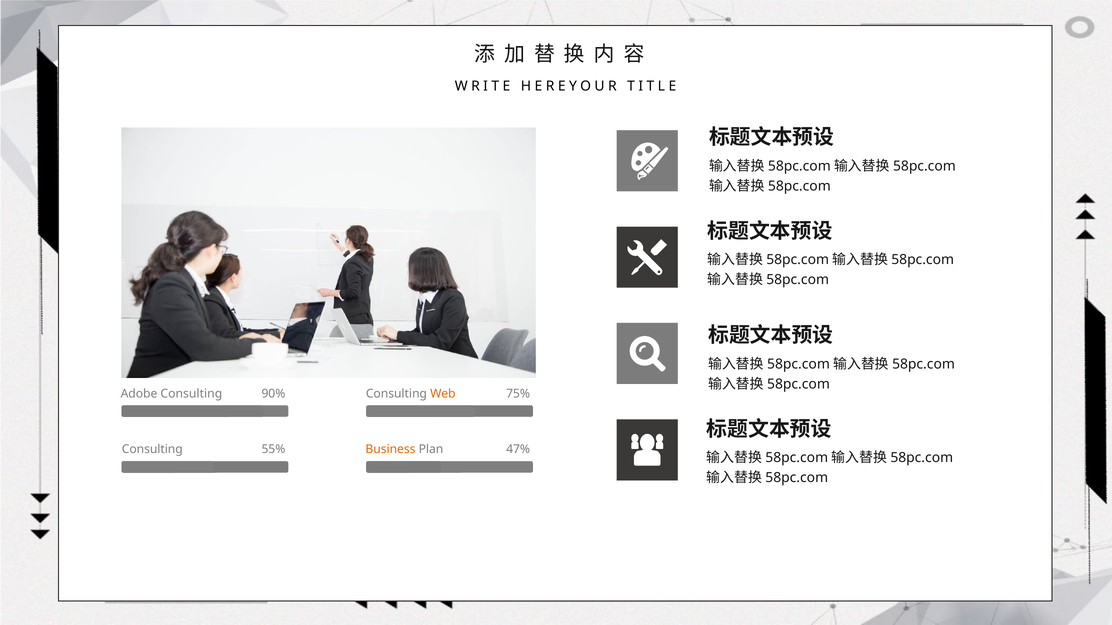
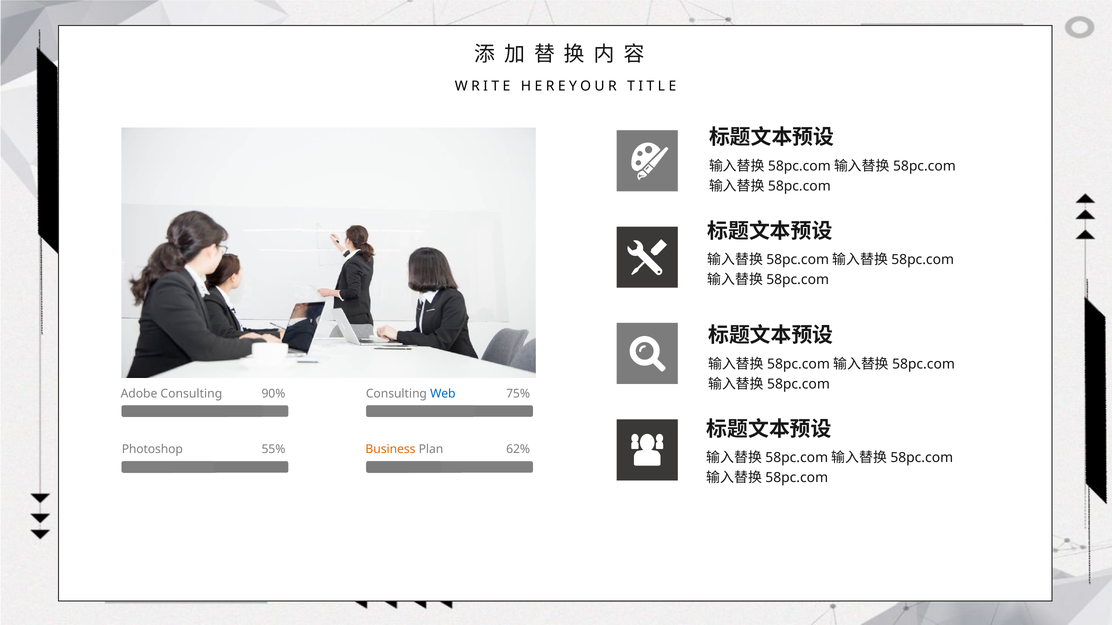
Web colour: orange -> blue (443, 394)
Consulting: Consulting -> Photoshop (152, 450)
47%: 47% -> 62% (518, 450)
